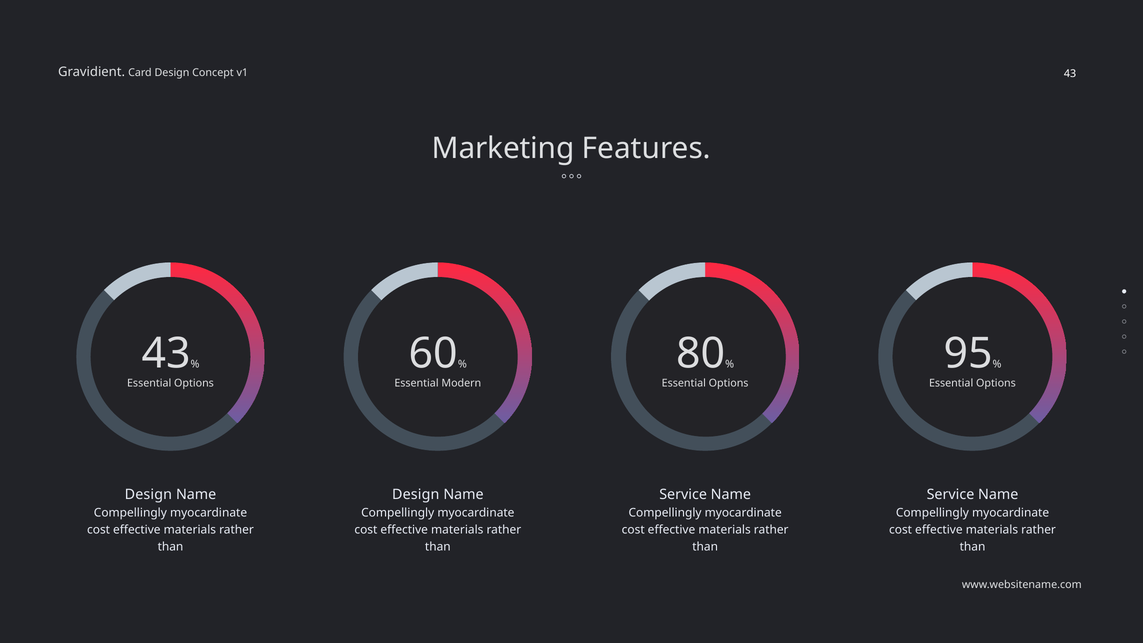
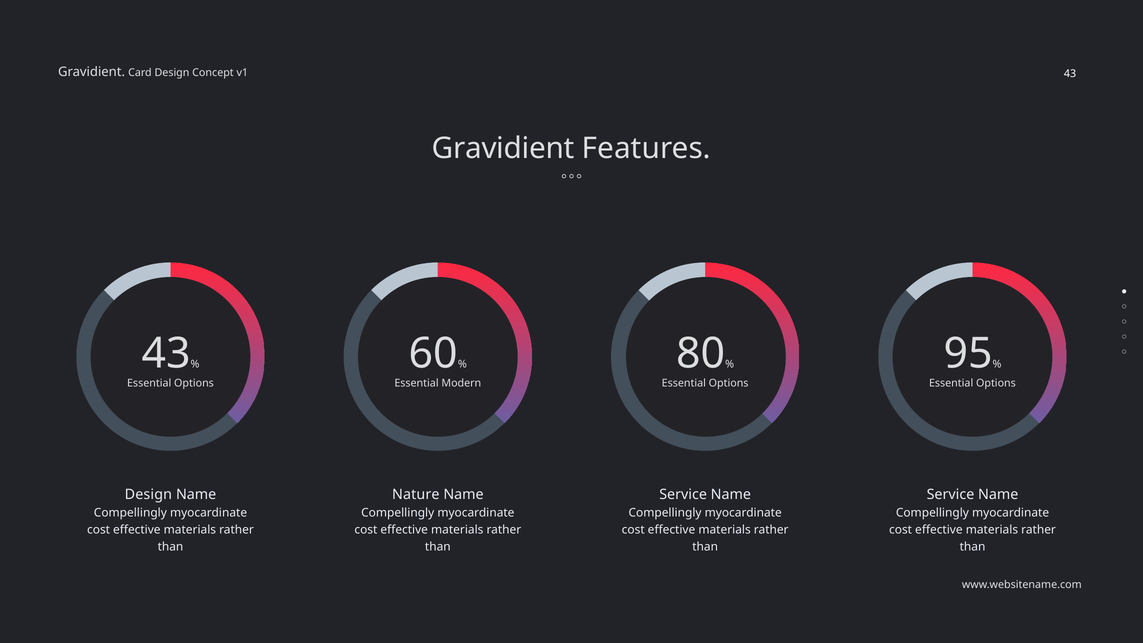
Marketing: Marketing -> Gravidient (503, 149)
Design: Design -> Nature (416, 494)
